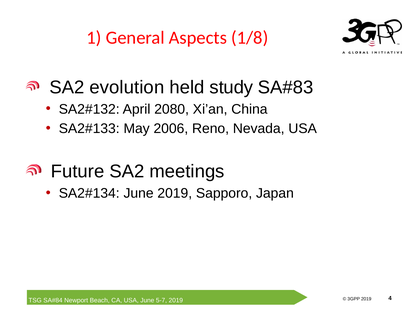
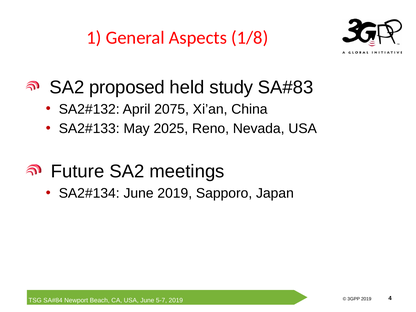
evolution: evolution -> proposed (127, 87)
2080: 2080 -> 2075 (172, 109)
2006: 2006 -> 2025 (171, 129)
